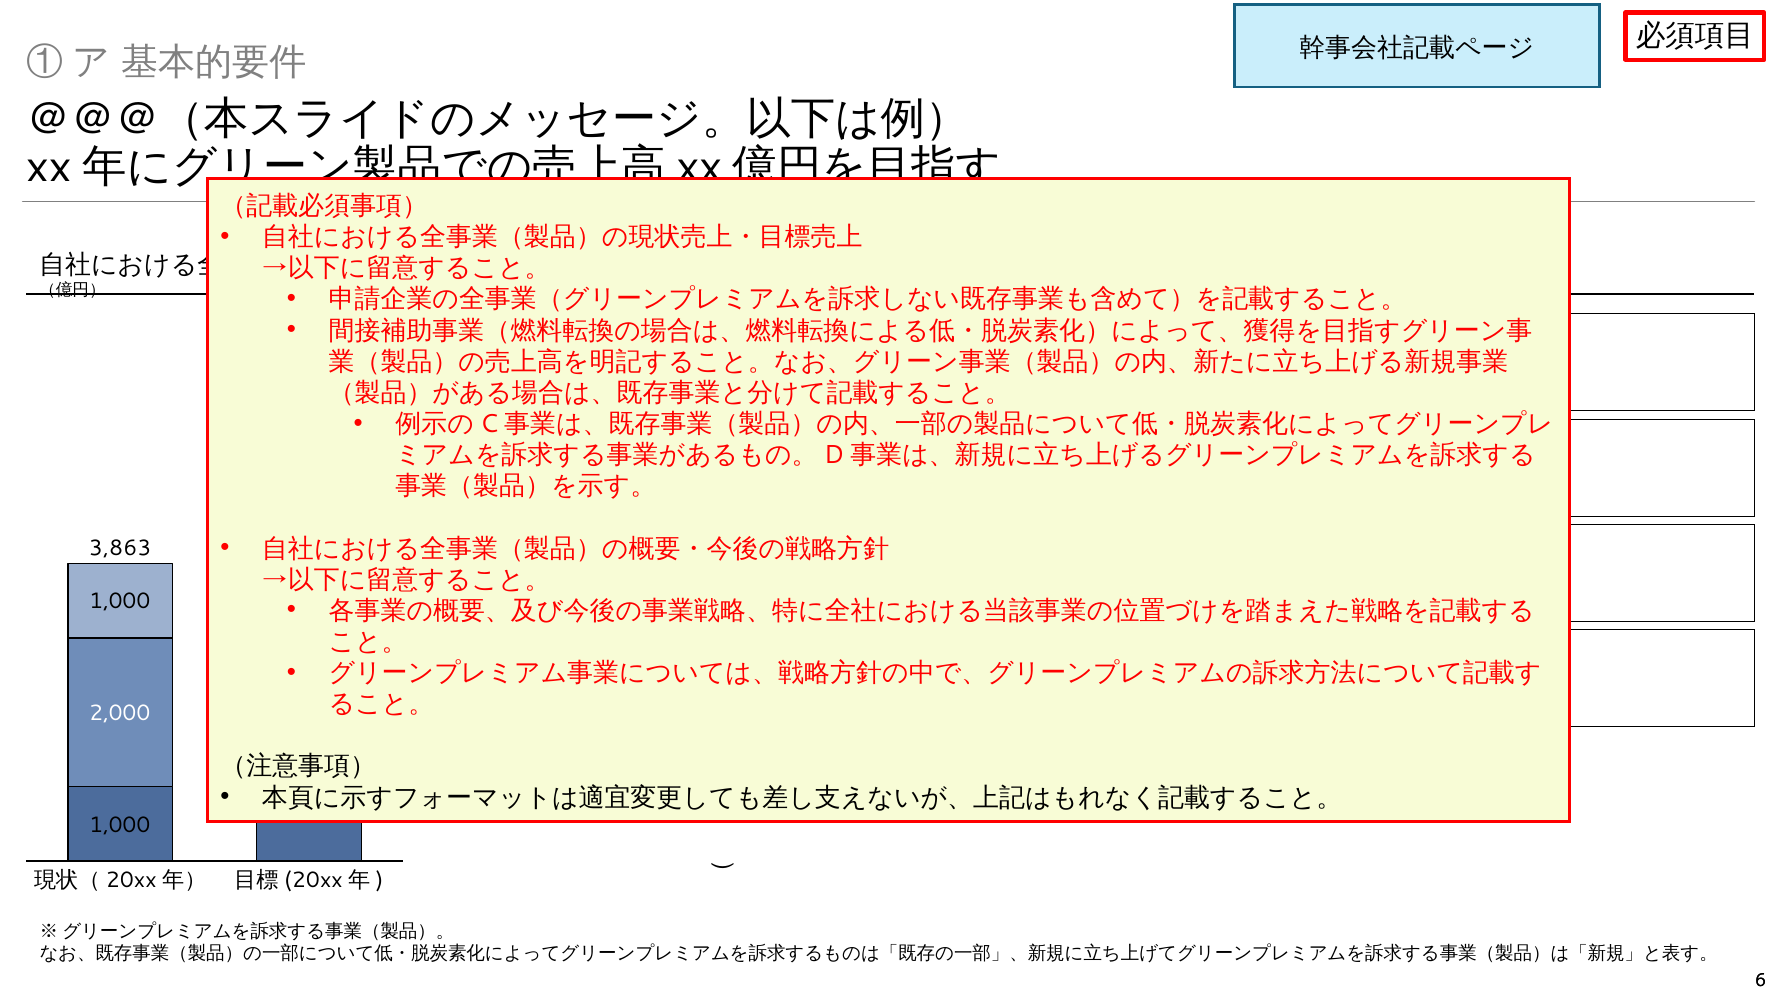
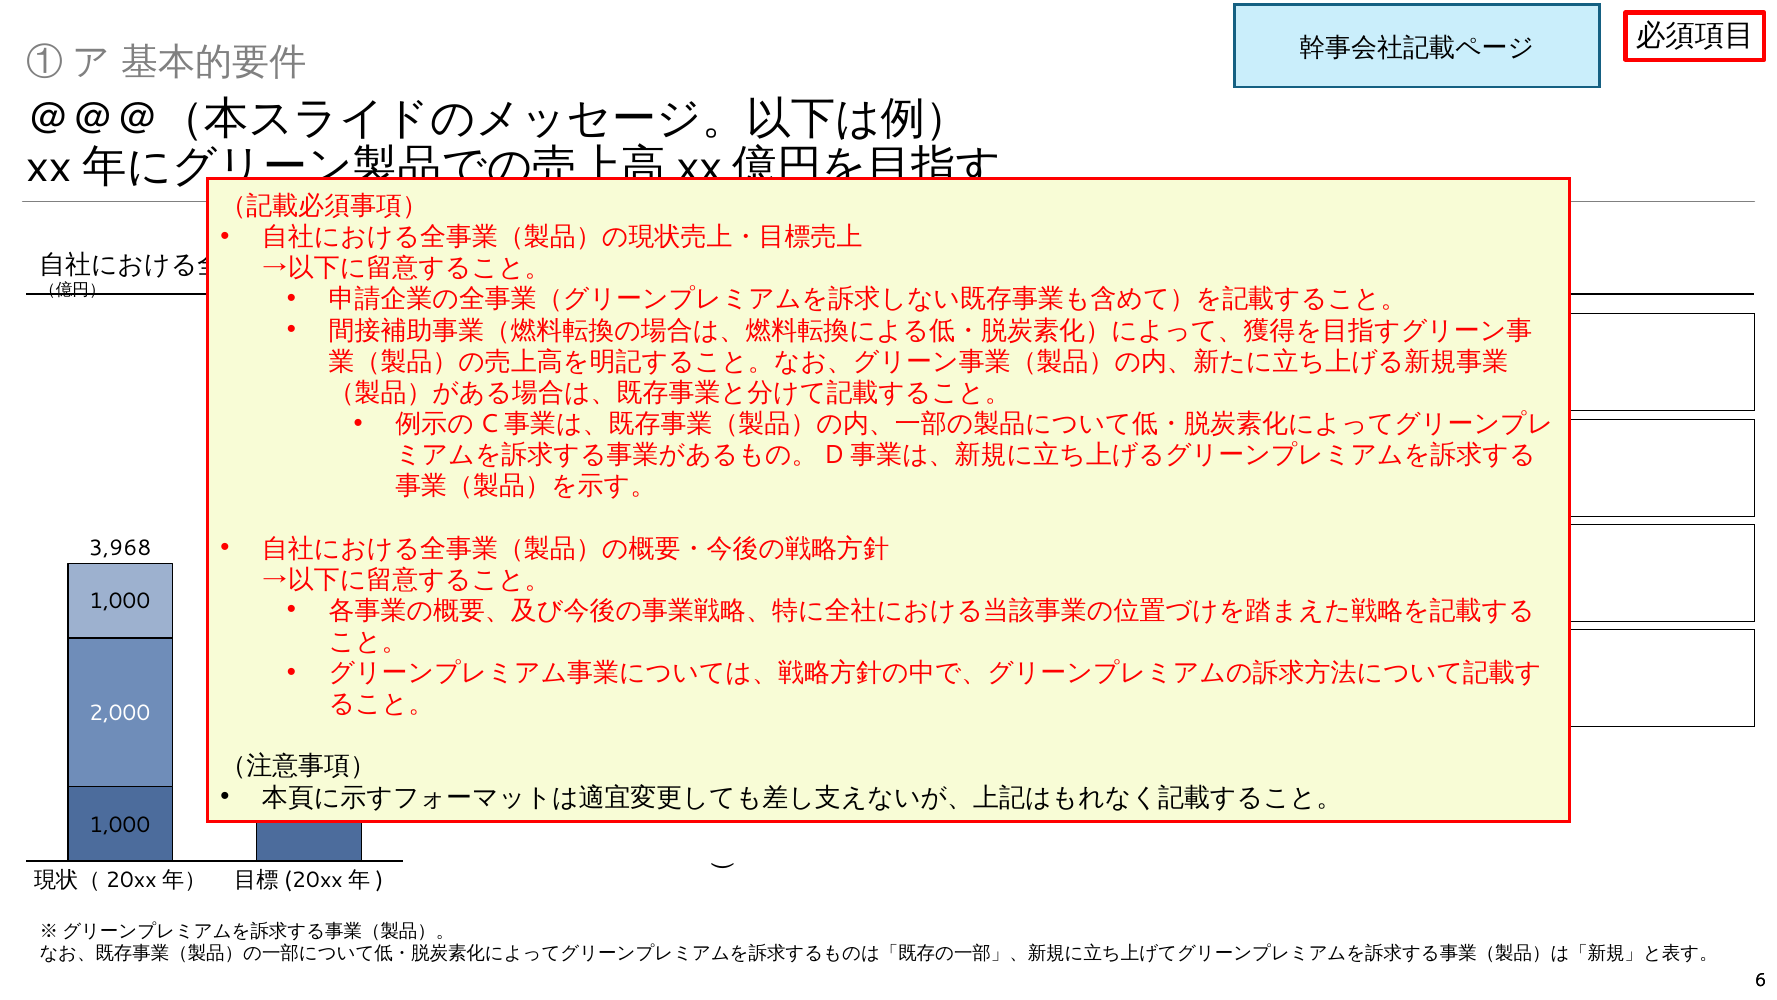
3,863: 3,863 -> 3,968 (120, 548)
